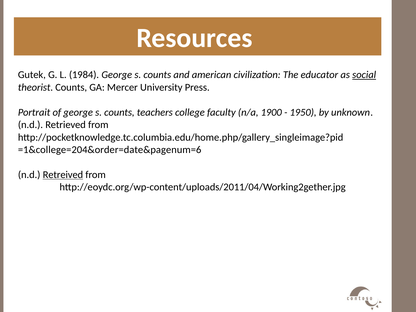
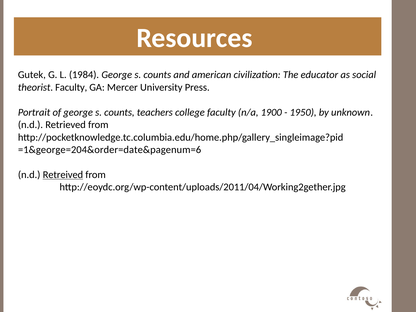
social underline: present -> none (364, 75)
theorist Counts: Counts -> Faculty (71, 87)
=1&college=204&order=date&pagenum=6: =1&college=204&order=date&pagenum=6 -> =1&george=204&order=date&pagenum=6 (110, 150)
